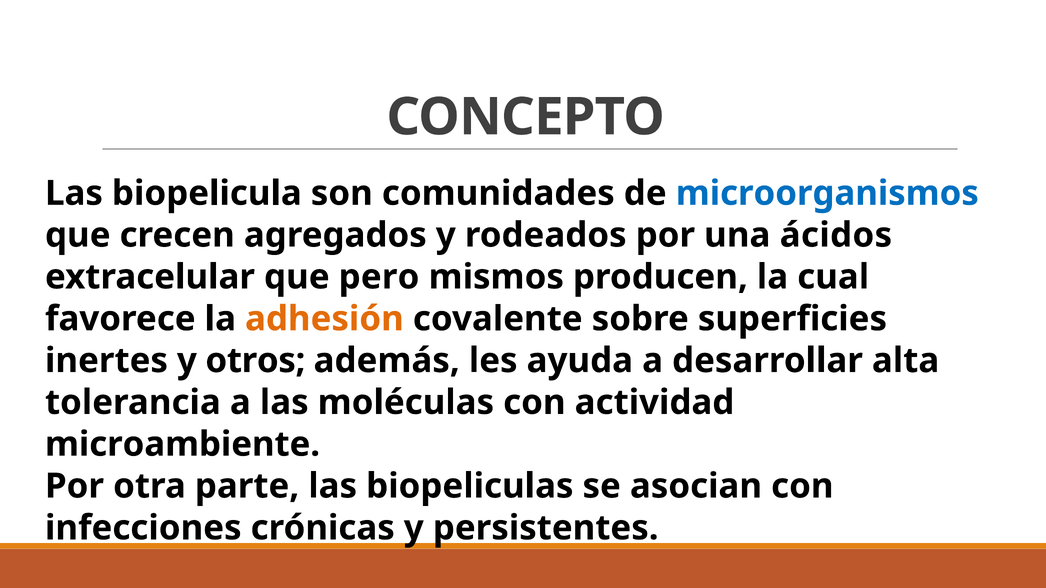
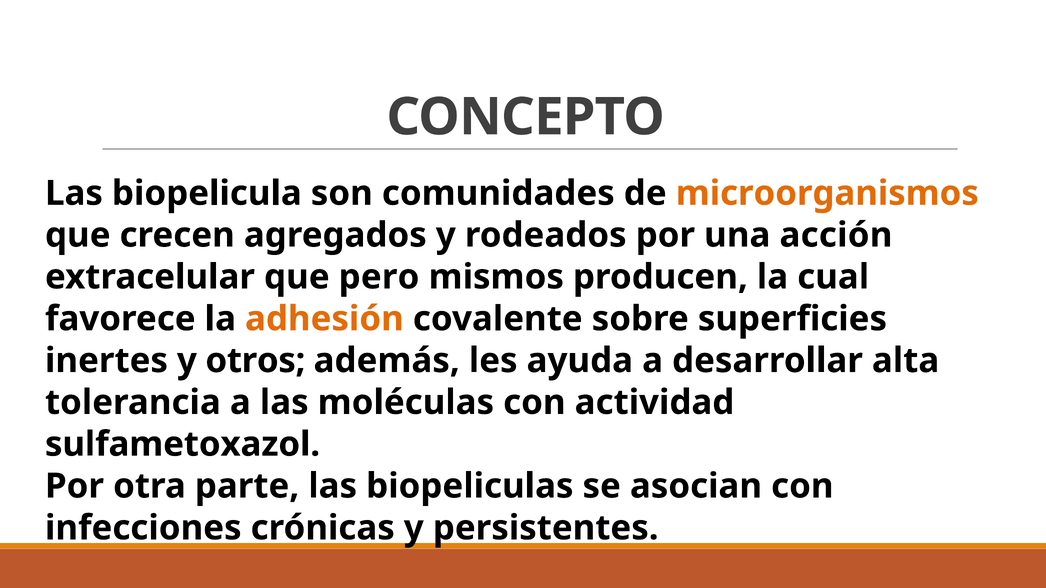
microorganismos colour: blue -> orange (827, 193)
ácidos: ácidos -> acción (836, 235)
microambiente: microambiente -> sulfametoxazol (183, 445)
